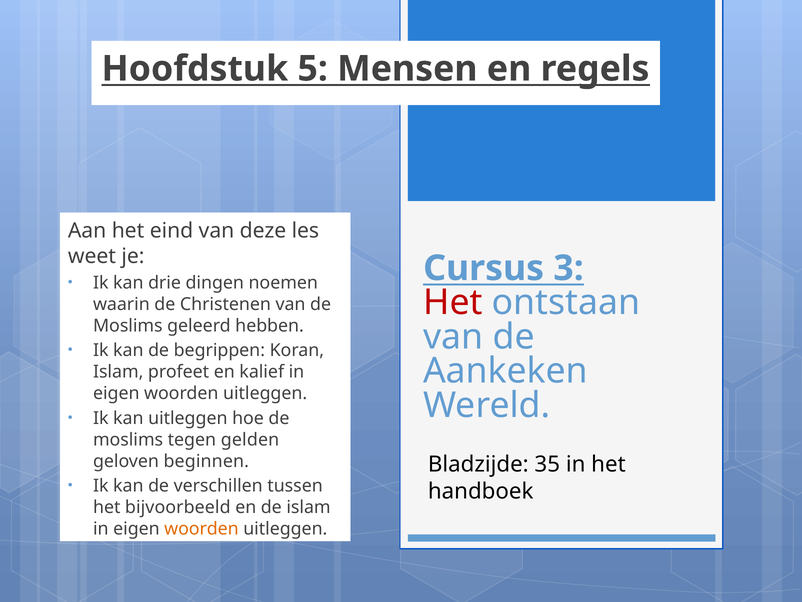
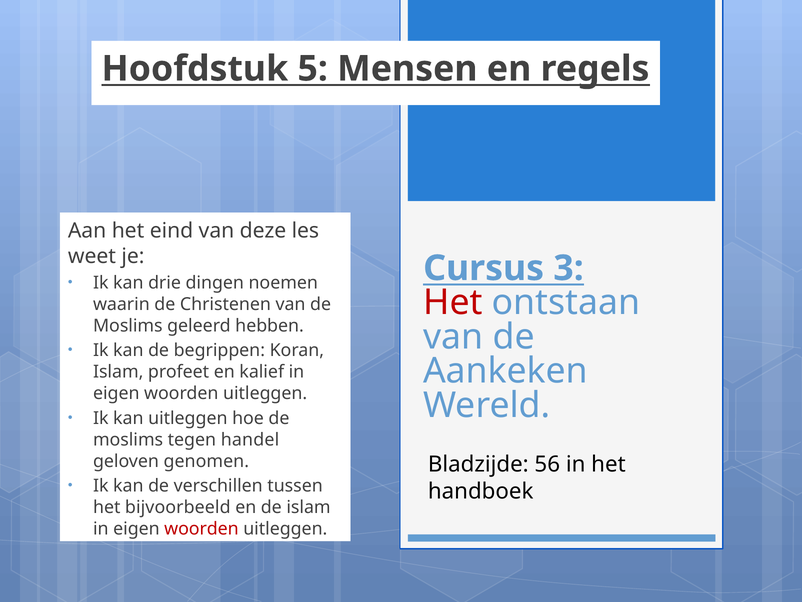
gelden: gelden -> handel (250, 439)
beginnen: beginnen -> genomen (206, 461)
35: 35 -> 56 (547, 464)
woorden colour: orange -> red (201, 528)
